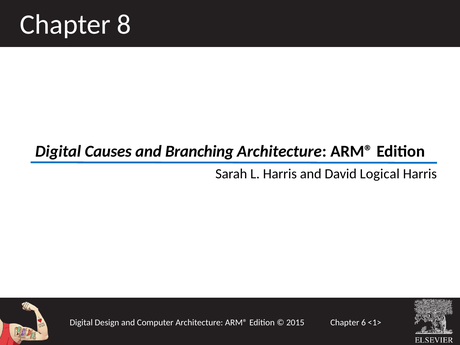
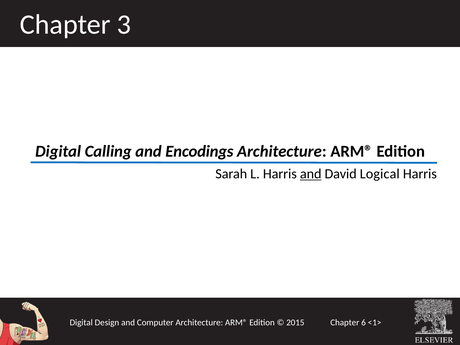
8: 8 -> 3 (124, 25)
Causes: Causes -> Calling (108, 151)
Branching: Branching -> Encodings (199, 151)
and underline: none -> present (311, 174)
